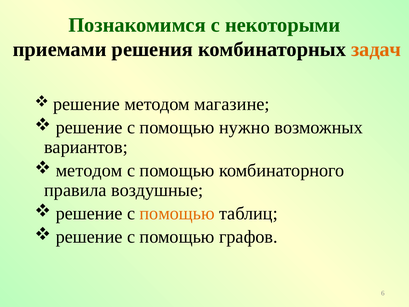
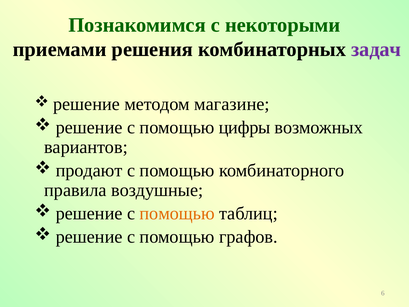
задач colour: orange -> purple (376, 49)
нужно: нужно -> цифры (245, 127)
методом: методом -> продают (89, 170)
